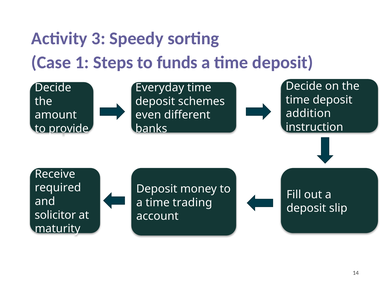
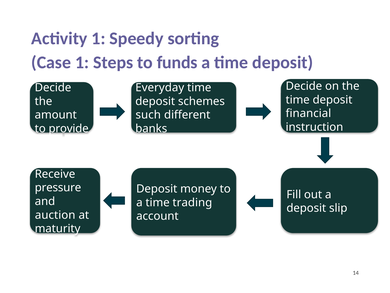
Activity 3: 3 -> 1 (98, 38)
addition: addition -> financial (308, 113)
even: even -> such (148, 115)
required: required -> pressure (58, 187)
solicitor: solicitor -> auction (55, 215)
